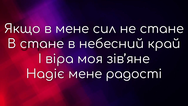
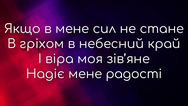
В стане: стане -> гріхом (42, 44)
